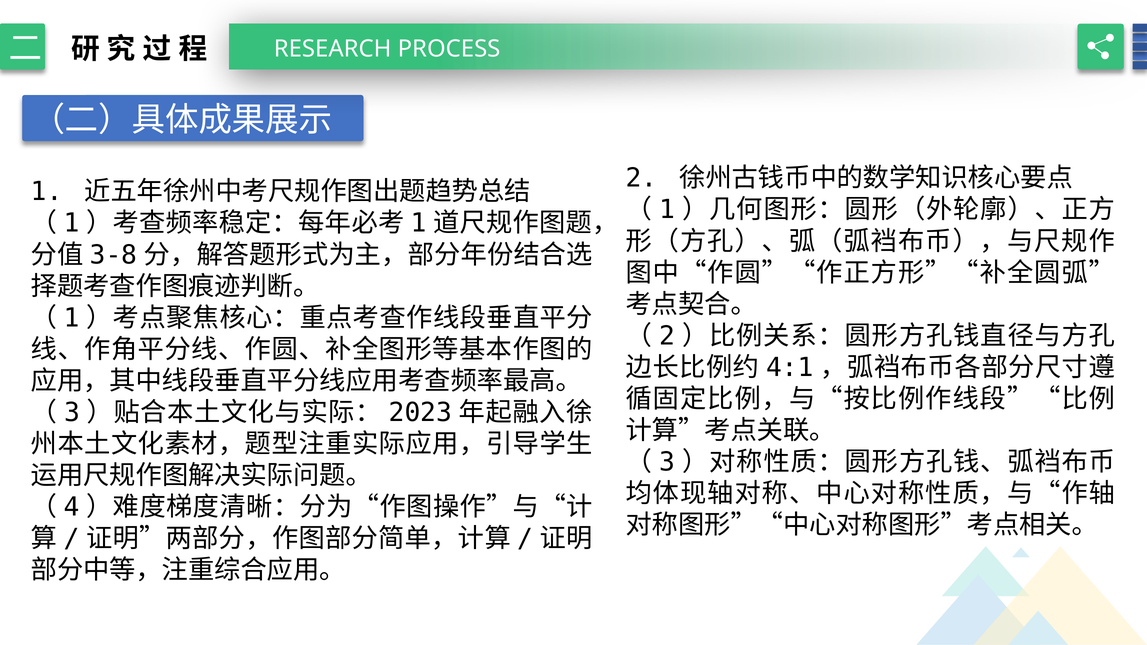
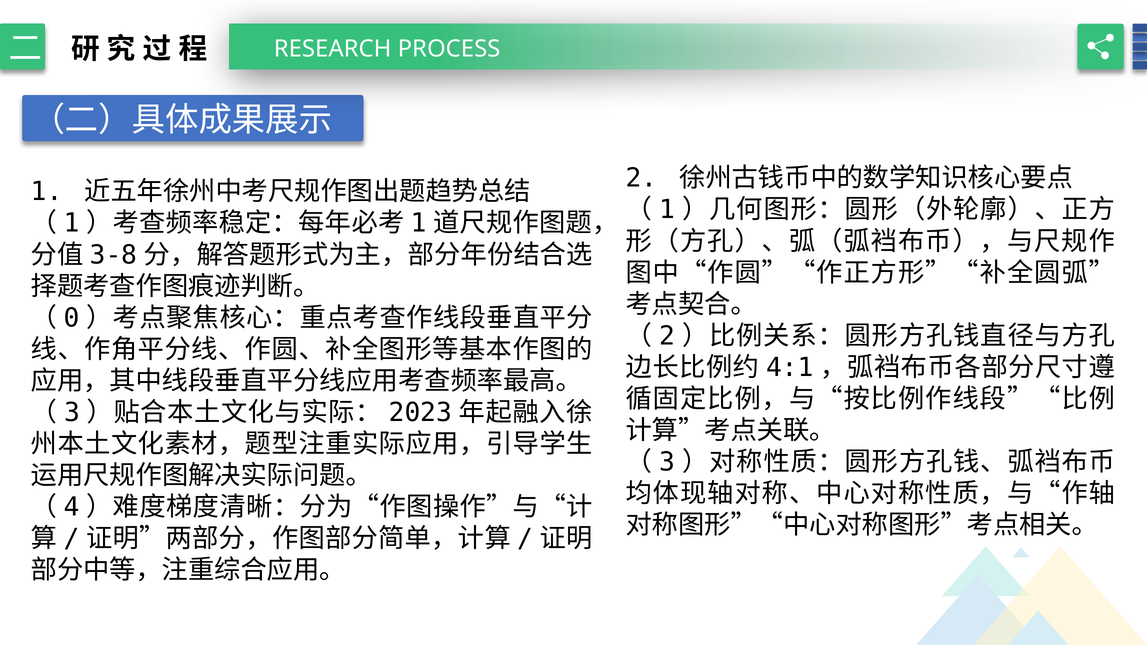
1: 1 -> 0 (72, 318)
